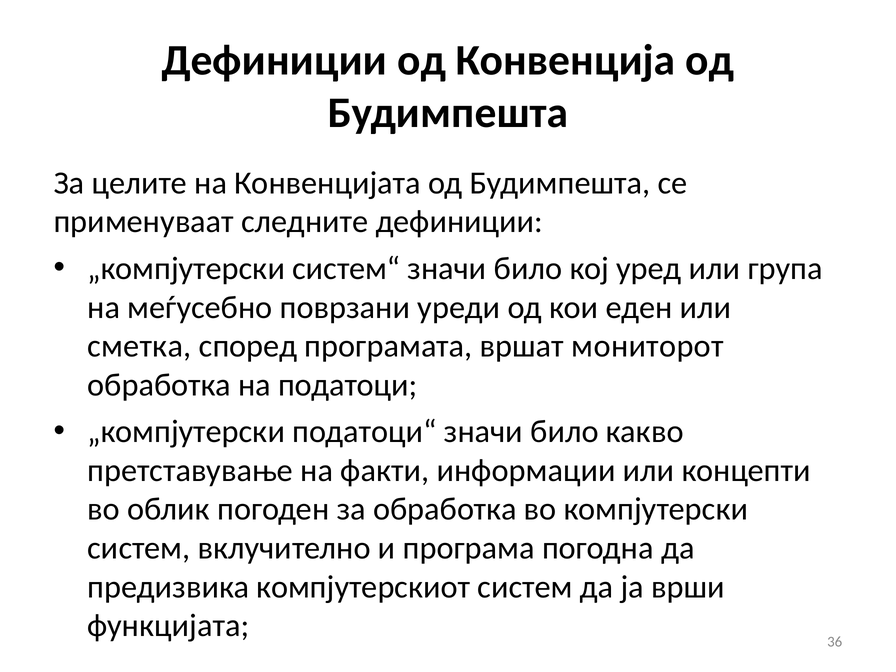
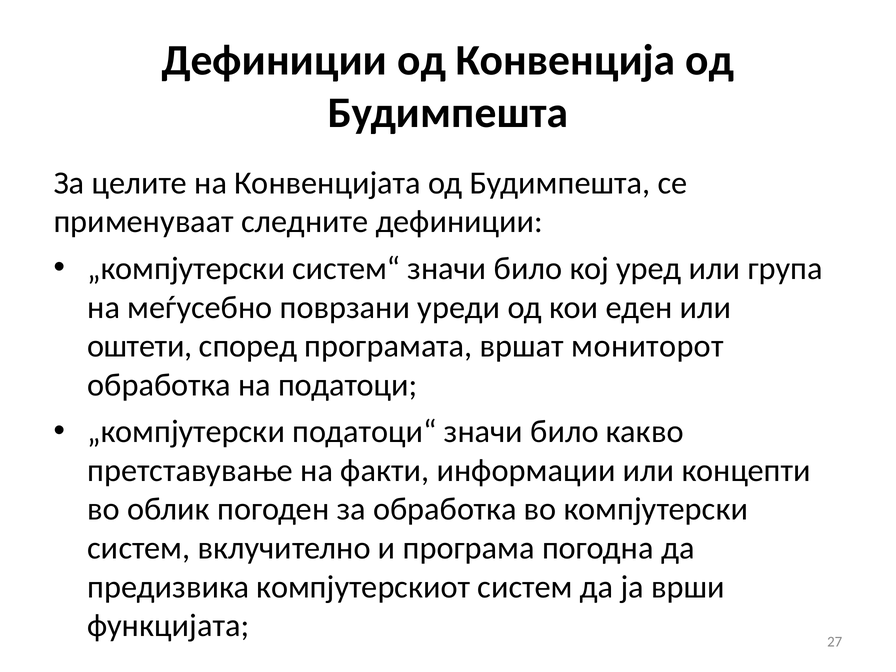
сметка: сметка -> оштети (140, 346)
36: 36 -> 27 (835, 642)
